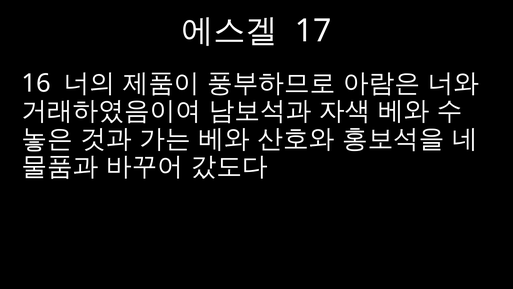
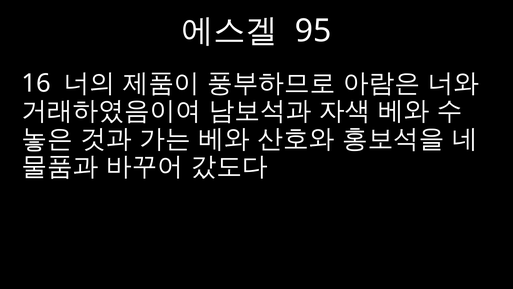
17: 17 -> 95 (313, 31)
